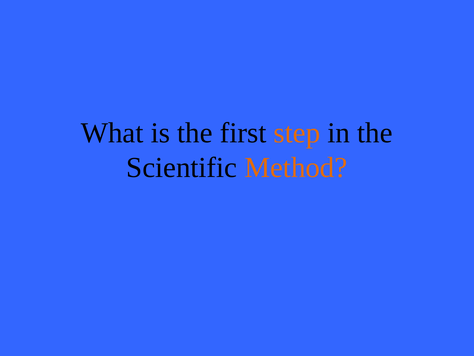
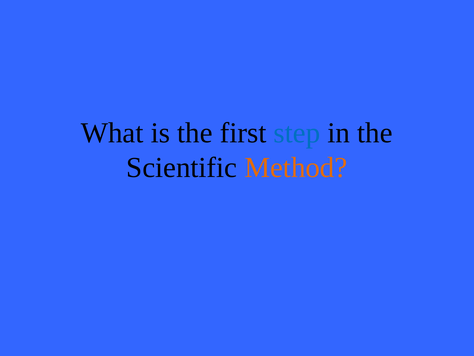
step colour: orange -> blue (297, 133)
